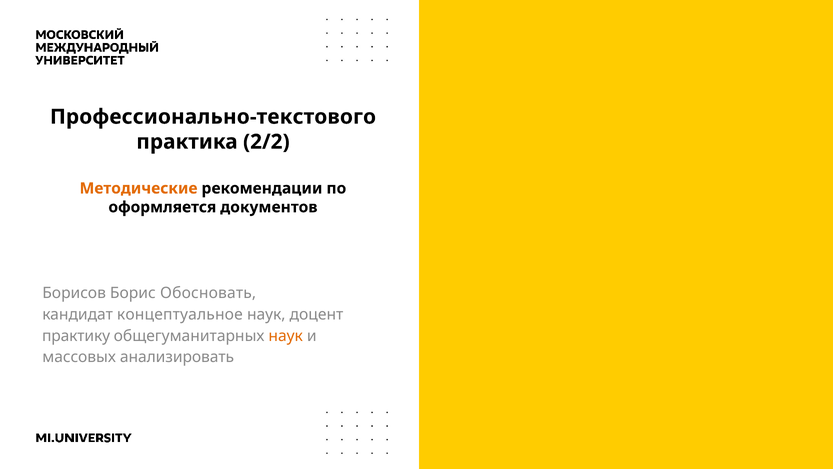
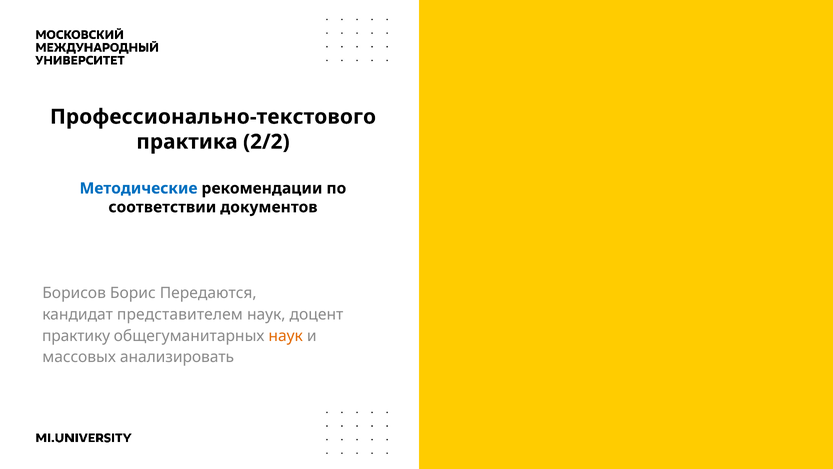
Методические colour: orange -> blue (139, 188)
оформляется: оформляется -> соответствии (162, 207)
Обосновать: Обосновать -> Передаются (208, 293)
концептуальное: концептуальное -> представителем (180, 314)
